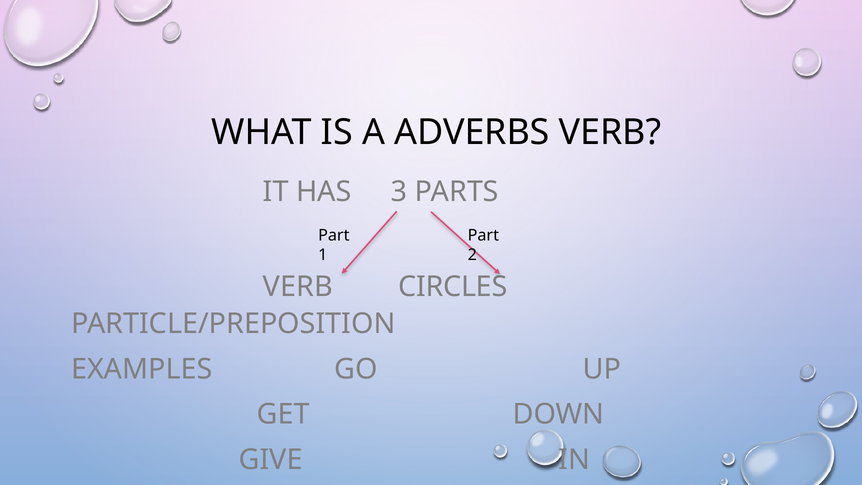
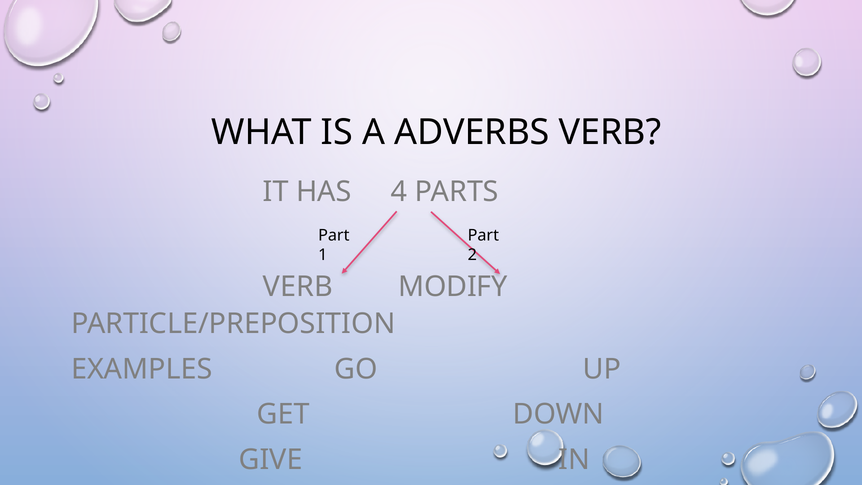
3: 3 -> 4 (399, 192)
CIRCLES: CIRCLES -> MODIFY (453, 286)
